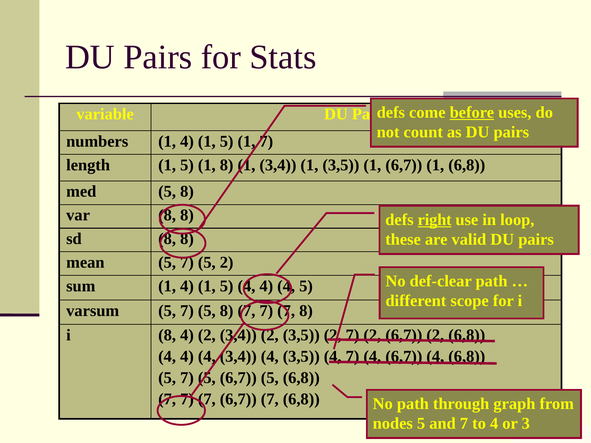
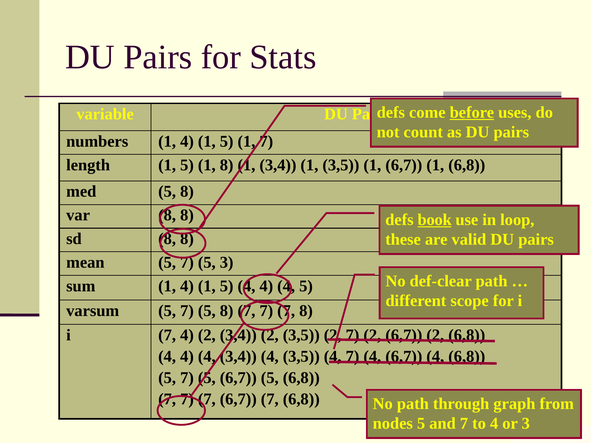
right: right -> book (435, 220)
5 2: 2 -> 3 (227, 263)
i 8: 8 -> 7 (167, 335)
